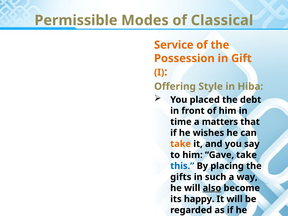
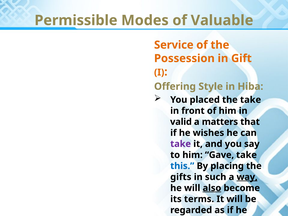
Classical: Classical -> Valuable (222, 20)
the debt: debt -> take (251, 100)
time: time -> valid (181, 122)
take colour: orange -> purple (181, 144)
way underline: none -> present (247, 177)
happy: happy -> terms (199, 199)
